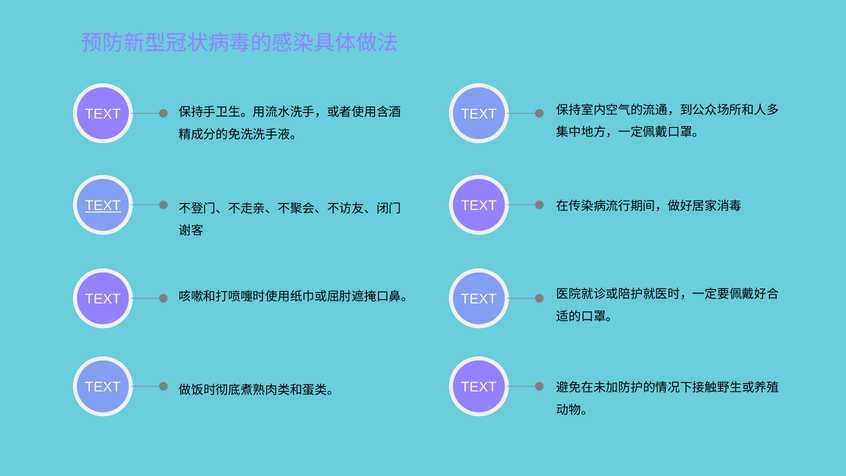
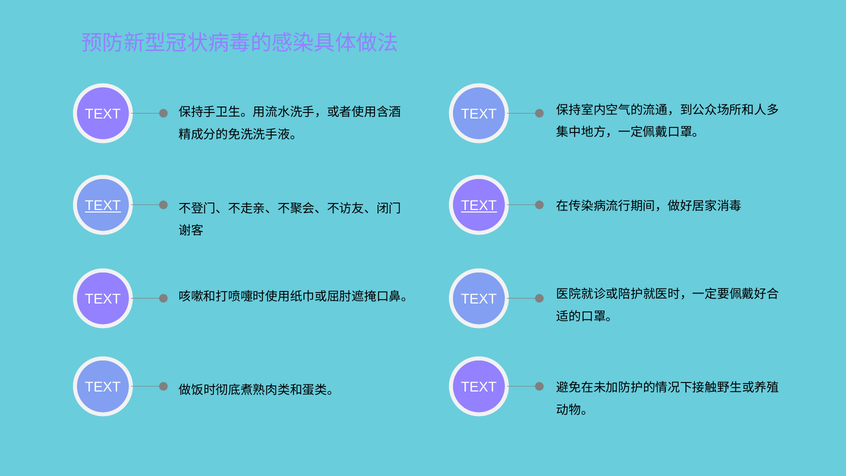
TEXT underline: none -> present (479, 206)
